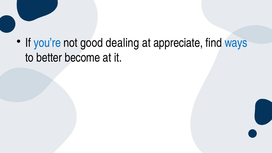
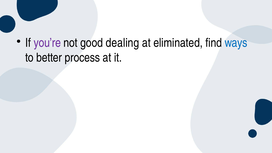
you’re colour: blue -> purple (47, 43)
appreciate: appreciate -> eliminated (178, 43)
become: become -> process (82, 58)
